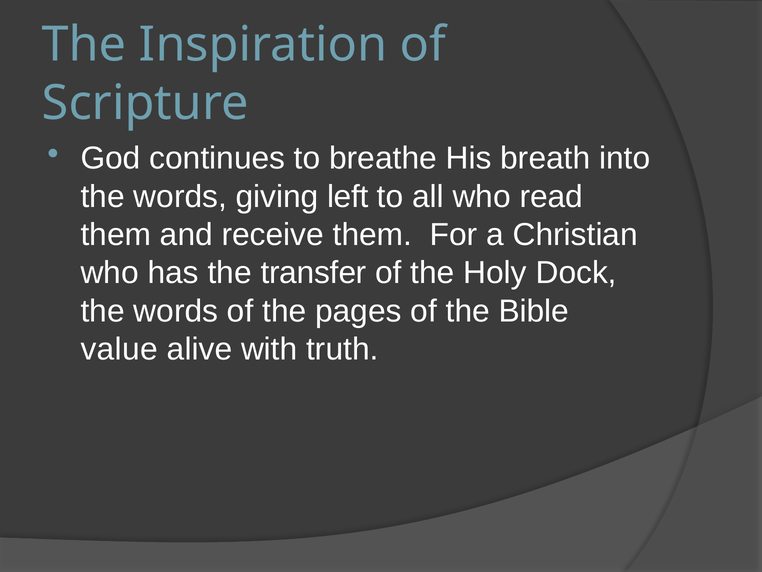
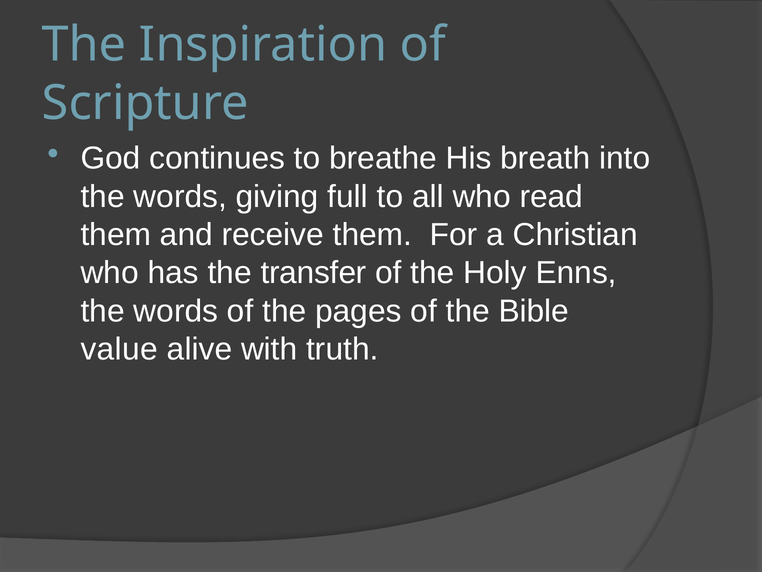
left: left -> full (348, 196)
Dock: Dock -> Enns (576, 273)
